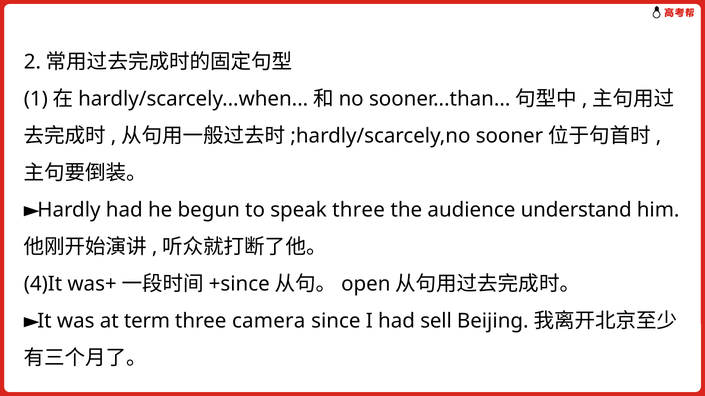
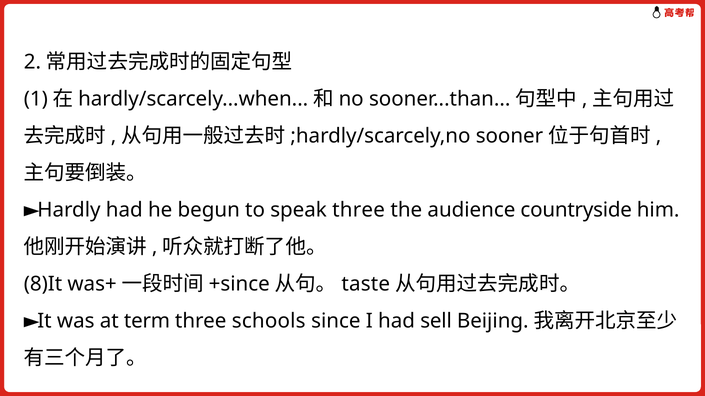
understand: understand -> countryside (576, 210)
4)It: 4)It -> 8)It (43, 284)
open: open -> taste (366, 284)
camera: camera -> schools (269, 321)
